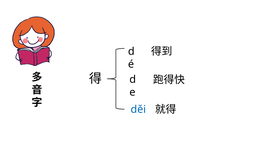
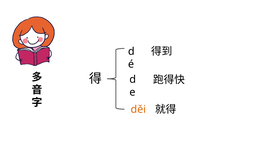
děi colour: blue -> orange (138, 109)
